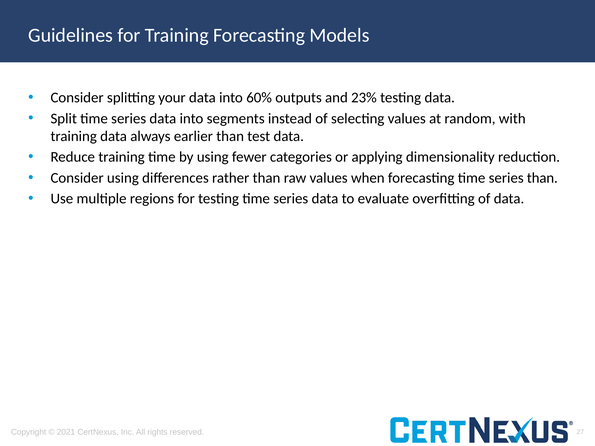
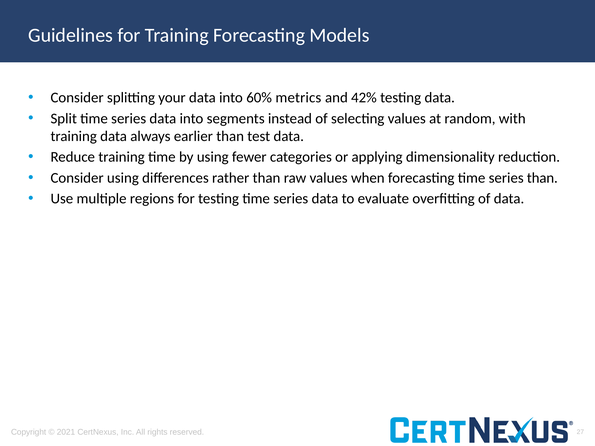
outputs: outputs -> metrics (298, 98)
23%: 23% -> 42% (364, 98)
